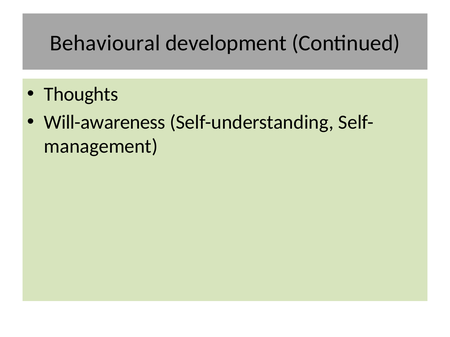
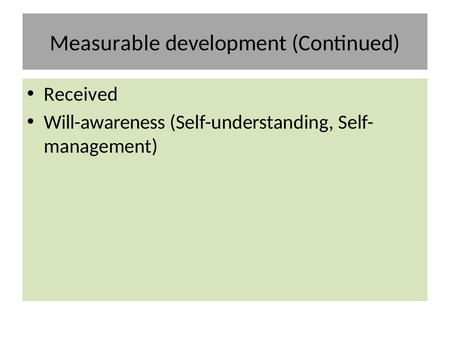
Behavioural: Behavioural -> Measurable (105, 43)
Thoughts: Thoughts -> Received (81, 94)
